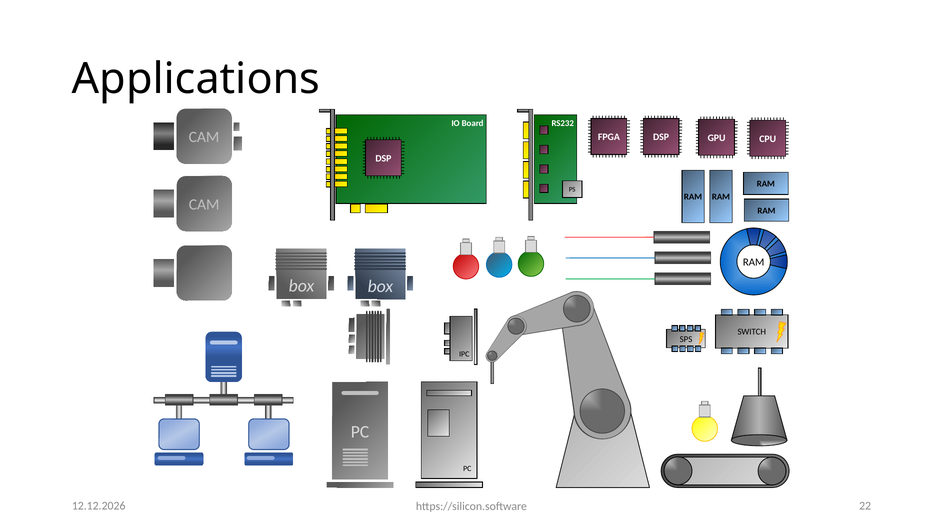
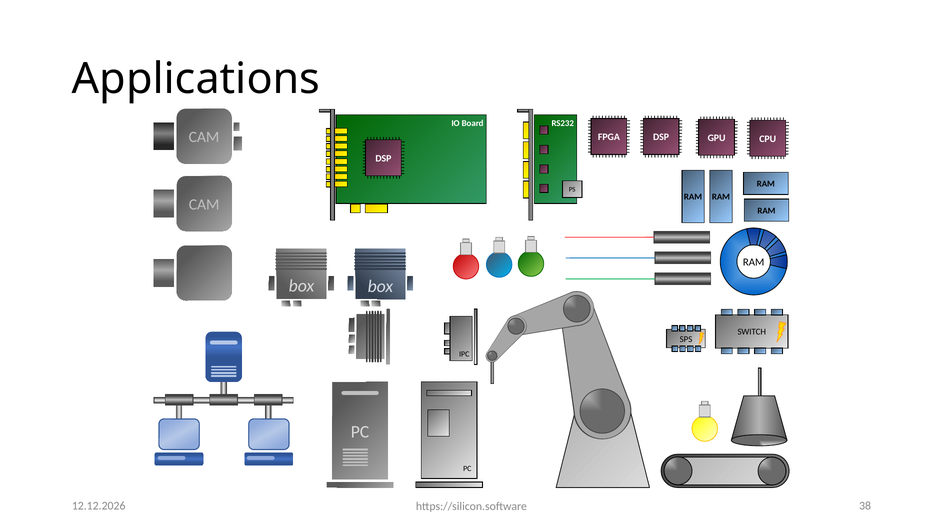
22: 22 -> 38 (865, 506)
